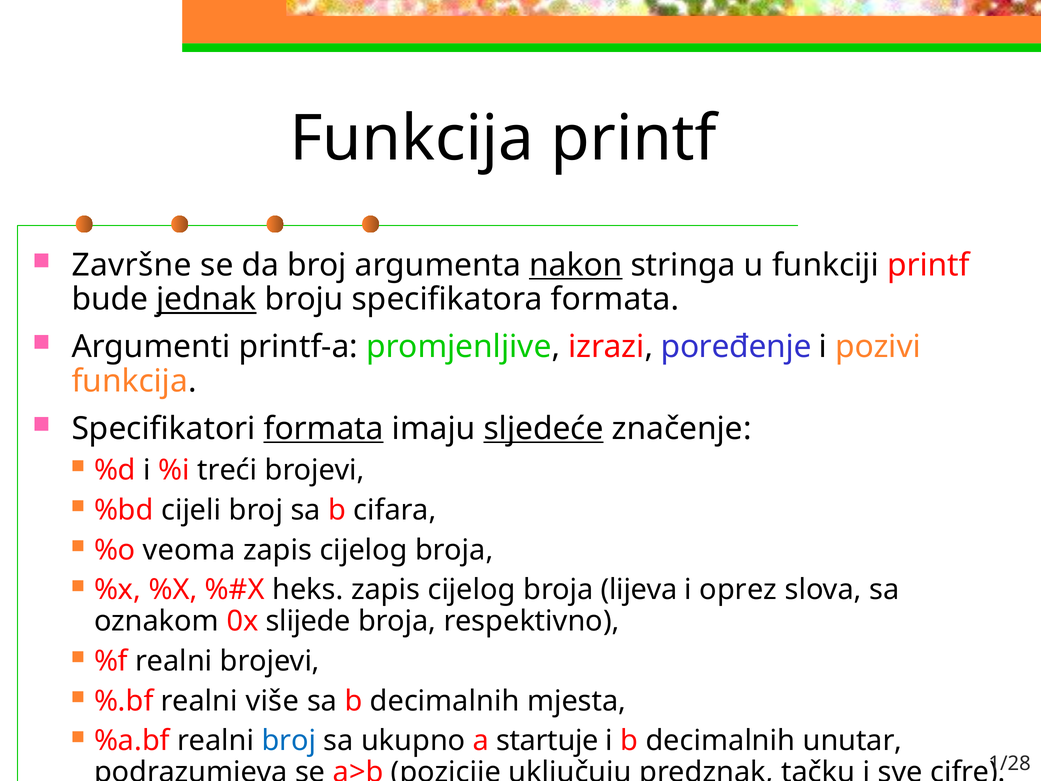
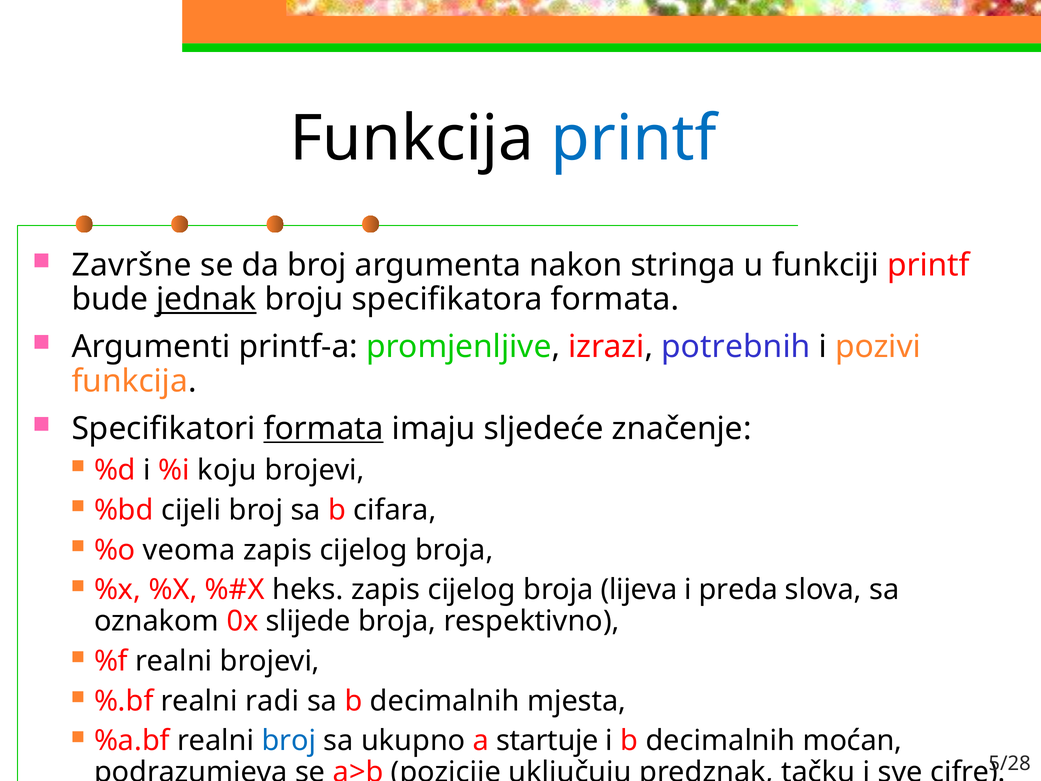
printf colour: black -> blue (634, 139)
nakon underline: present -> none (576, 265)
poređenje: poređenje -> potrebnih (736, 347)
sljedeće underline: present -> none (544, 428)
treći: treći -> koju (227, 470)
oprez: oprez -> preda (738, 590)
više: više -> radi (272, 701)
unutar: unutar -> moćan (852, 741)
1/28: 1/28 -> 5/28 (1010, 763)
